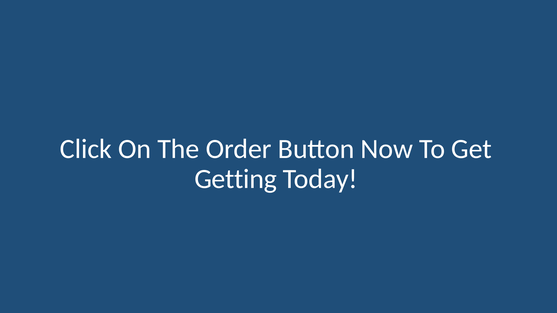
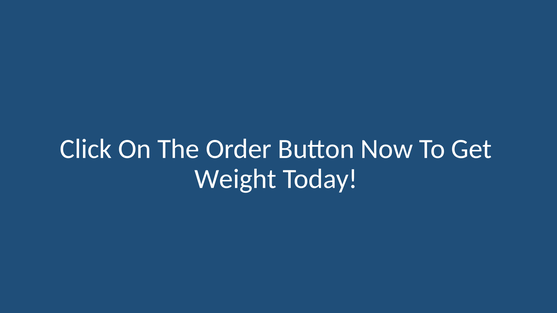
Getting: Getting -> Weight (235, 179)
